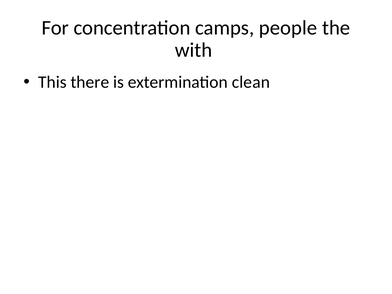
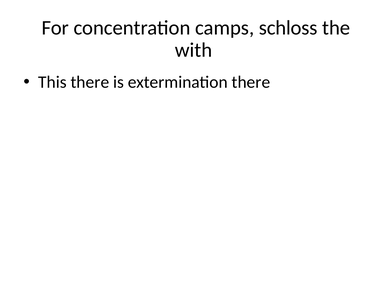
people: people -> schloss (288, 28)
extermination clean: clean -> there (251, 82)
